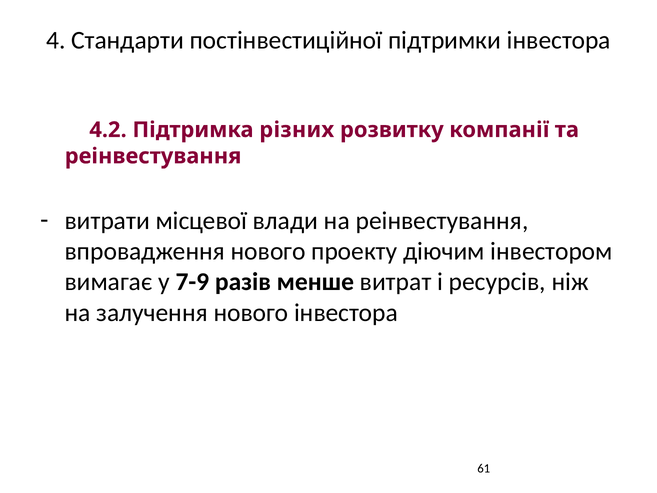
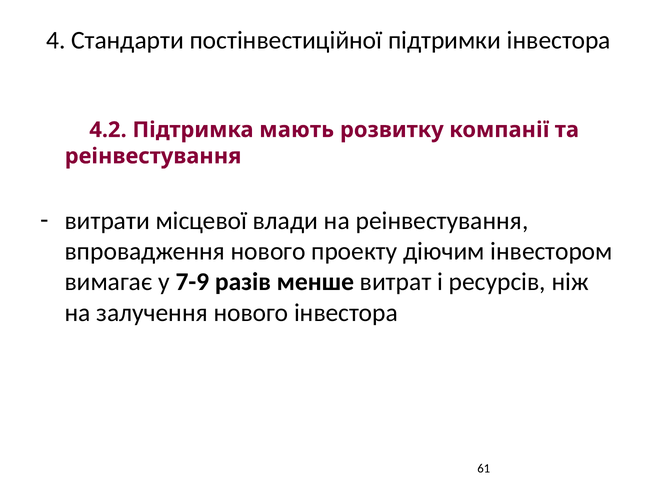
різних: різних -> мають (297, 130)
